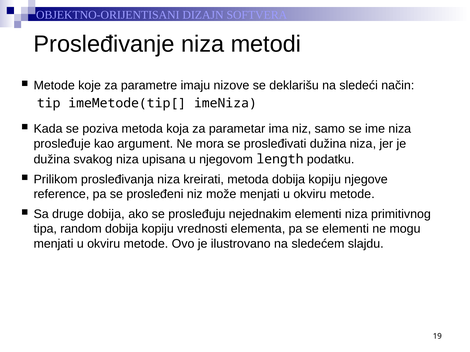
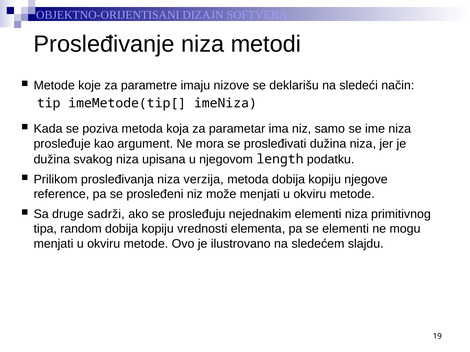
kreirati: kreirati -> verzija (204, 180)
druge dobija: dobija -> sadrži (106, 214)
